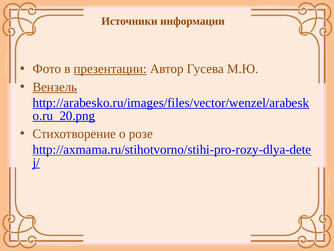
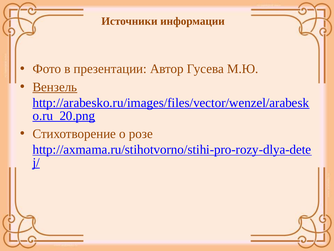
презентации underline: present -> none (110, 69)
